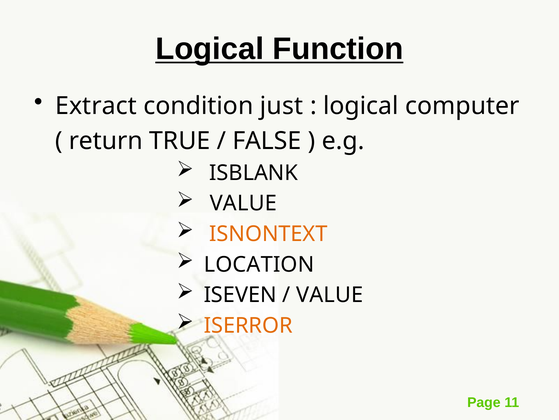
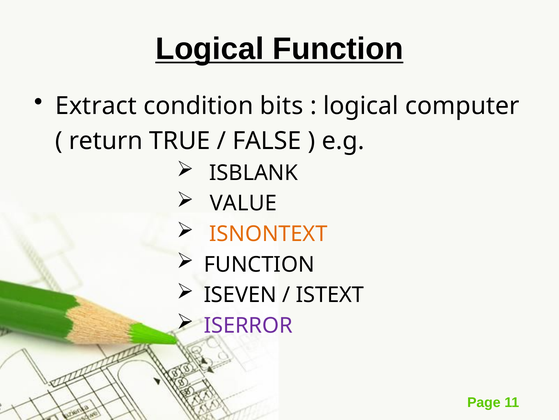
just: just -> bits (282, 106)
LOCATION: LOCATION -> FUNCTION (259, 264)
VALUE: VALUE -> ISTEXT (330, 294)
ISERROR colour: orange -> purple (248, 325)
